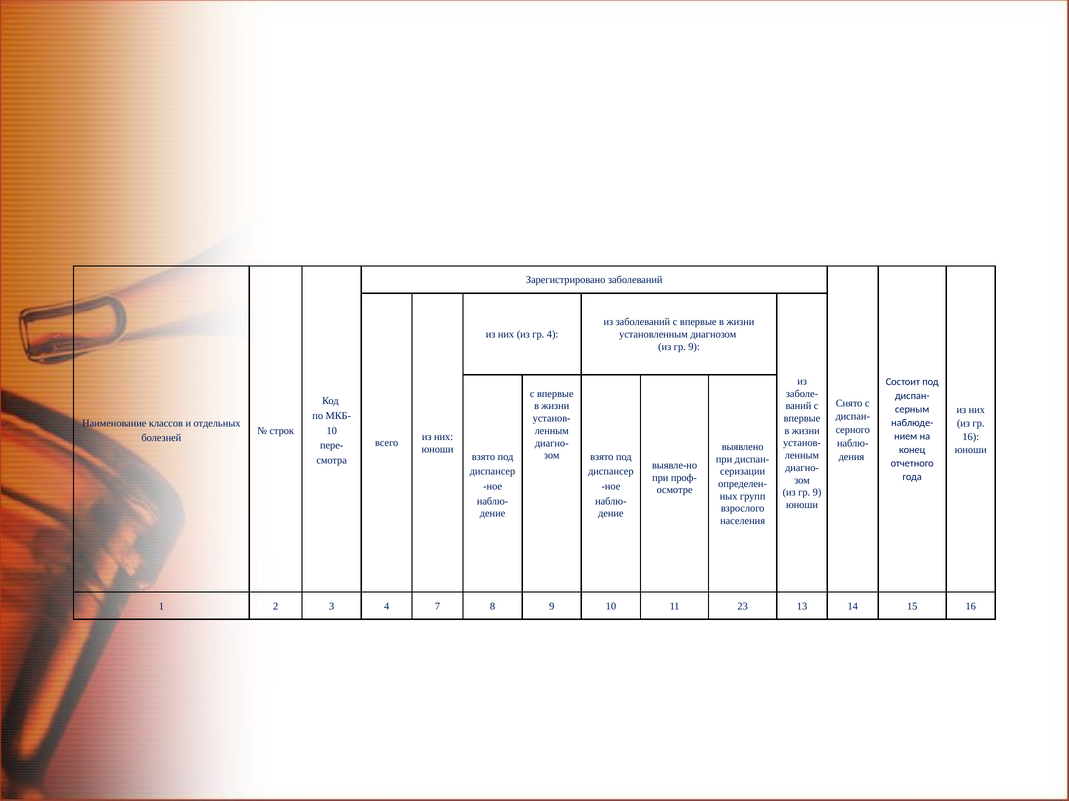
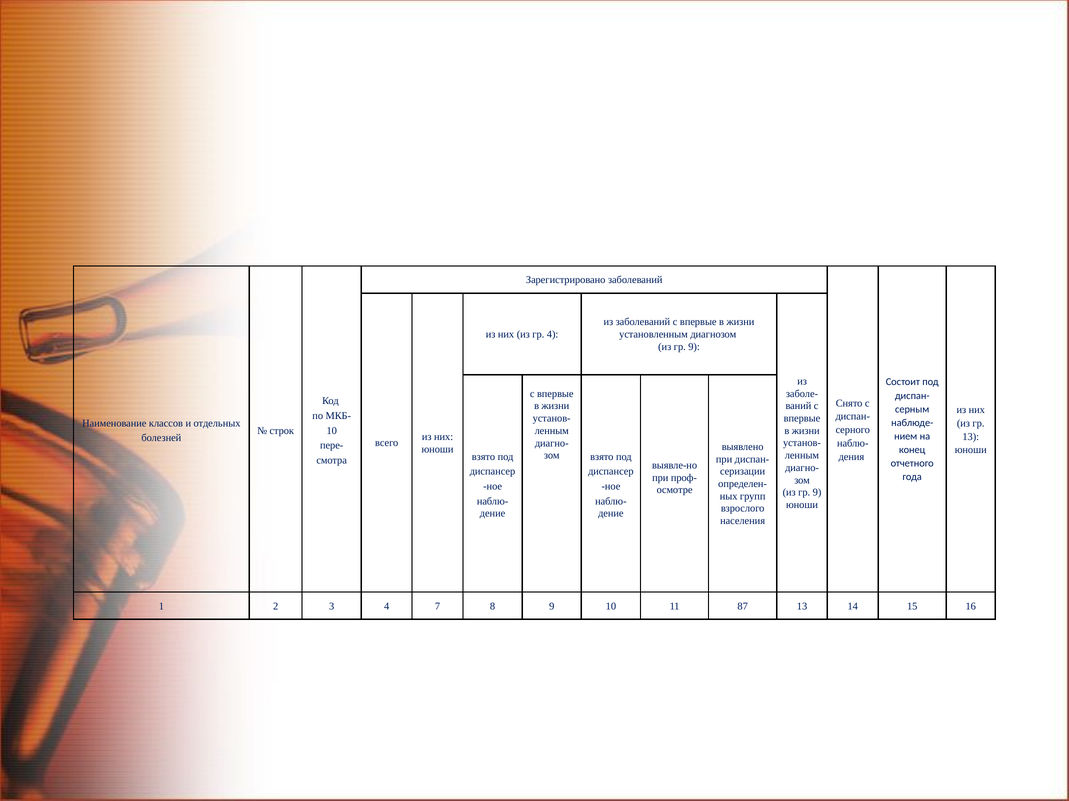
16: 16 -> 13 (971, 437)
23: 23 -> 87 (743, 607)
